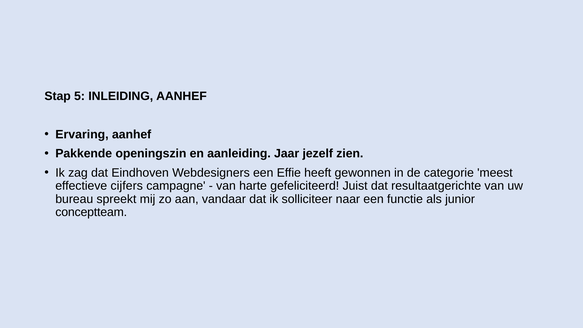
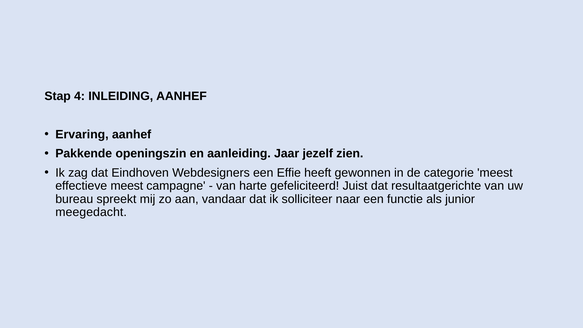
5: 5 -> 4 (80, 96)
effectieve cijfers: cijfers -> meest (127, 186)
conceptteam: conceptteam -> meegedacht (91, 212)
